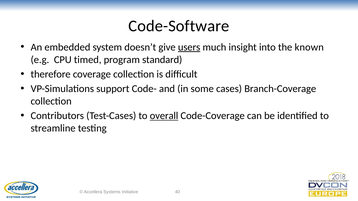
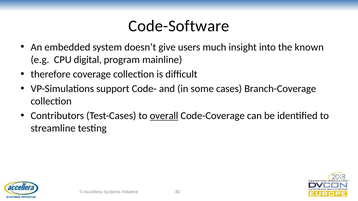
users underline: present -> none (189, 47)
timed: timed -> digital (88, 60)
standard: standard -> mainline (162, 60)
